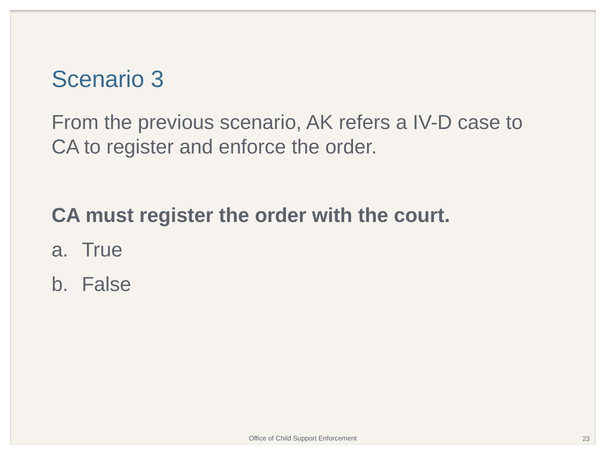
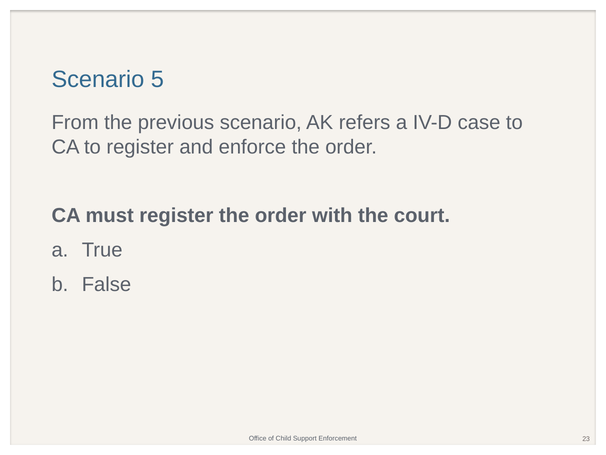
3: 3 -> 5 (157, 79)
